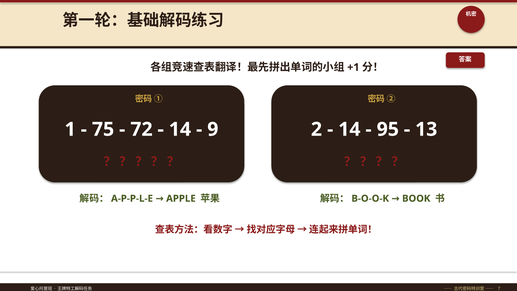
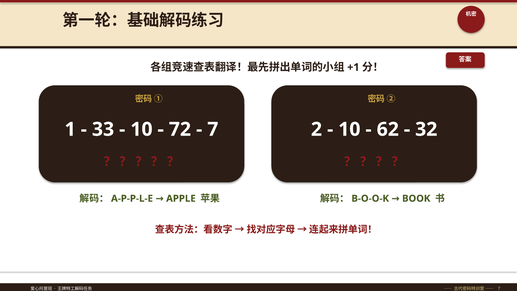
75: 75 -> 33 (103, 129)
72: 72 -> 10 (141, 129)
14: 14 -> 72 (180, 129)
9: 9 -> 7 (213, 129)
14: 14 -> 10 (349, 129)
95: 95 -> 62 (388, 129)
13: 13 -> 32 (426, 129)
